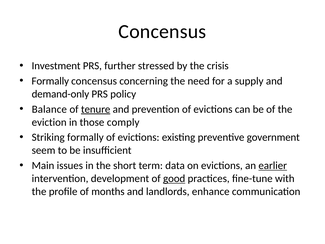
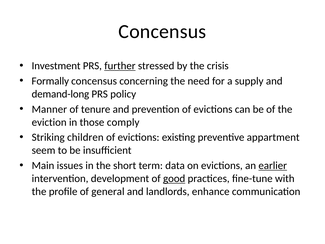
further underline: none -> present (120, 66)
demand-only: demand-only -> demand-long (60, 94)
Balance: Balance -> Manner (49, 109)
tenure underline: present -> none (96, 109)
Striking formally: formally -> children (85, 137)
government: government -> appartment (273, 137)
months: months -> general (108, 191)
